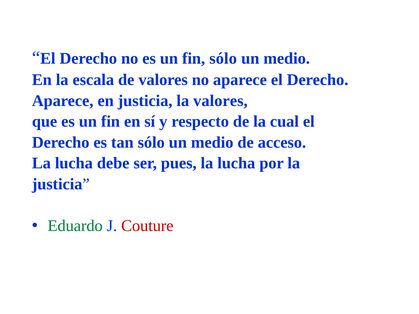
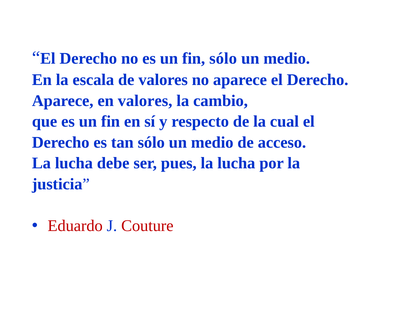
en justicia: justicia -> valores (145, 101)
la valores: valores -> cambio (221, 101)
Eduardo colour: green -> red (75, 226)
